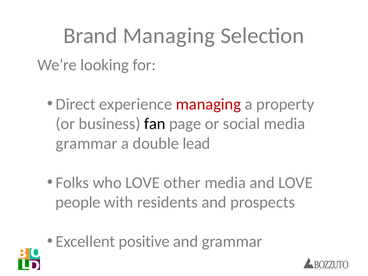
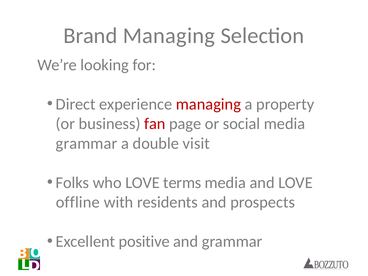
fan colour: black -> red (155, 124)
lead: lead -> visit (196, 143)
other: other -> terms (182, 183)
people: people -> offline (78, 202)
